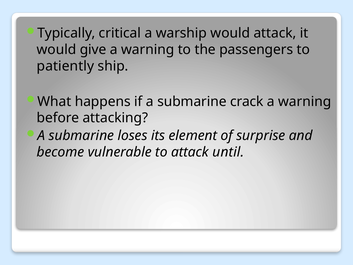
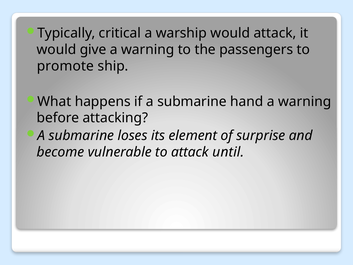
patiently: patiently -> promote (65, 66)
crack: crack -> hand (247, 101)
